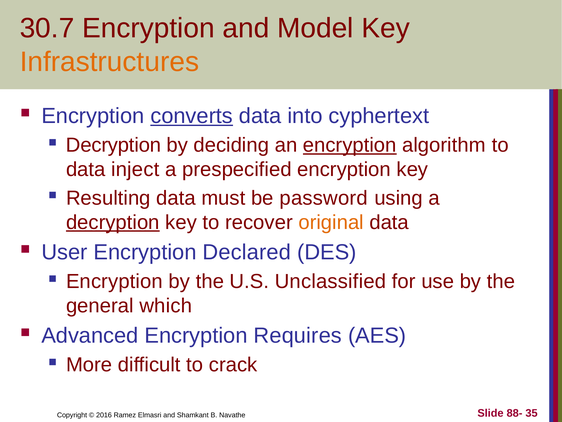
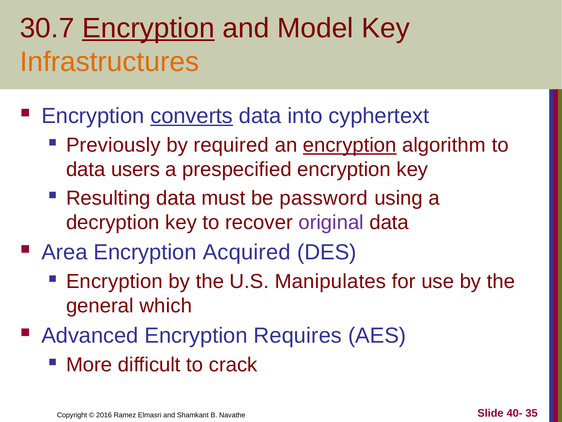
Encryption underline: none -> present (148, 28)
Decryption: Decryption -> Previously (113, 145)
deciding: deciding -> required (231, 145)
inject: inject -> users (135, 169)
decryption underline: present -> none (113, 222)
original colour: orange -> purple (331, 222)
User: User -> Area (64, 252)
Declared: Declared -> Acquired (247, 252)
Unclassified: Unclassified -> Manipulates (330, 281)
88-: 88- -> 40- (515, 413)
